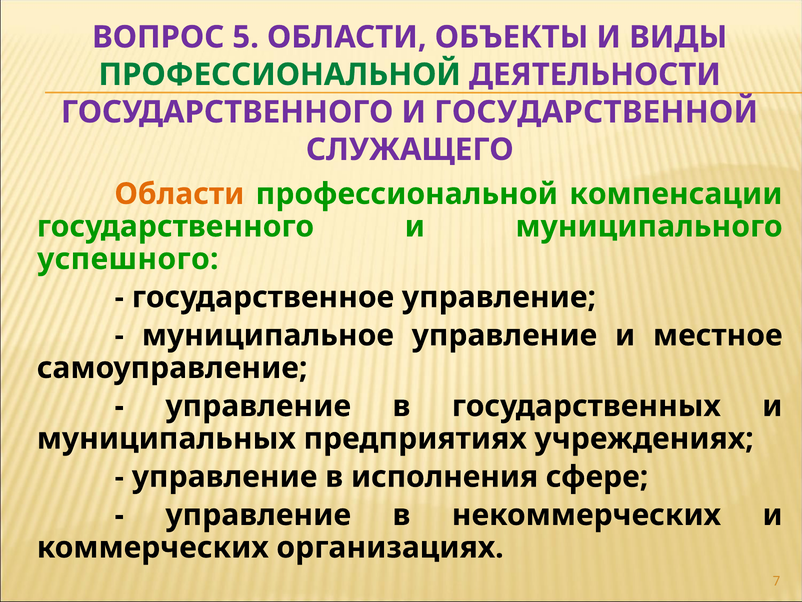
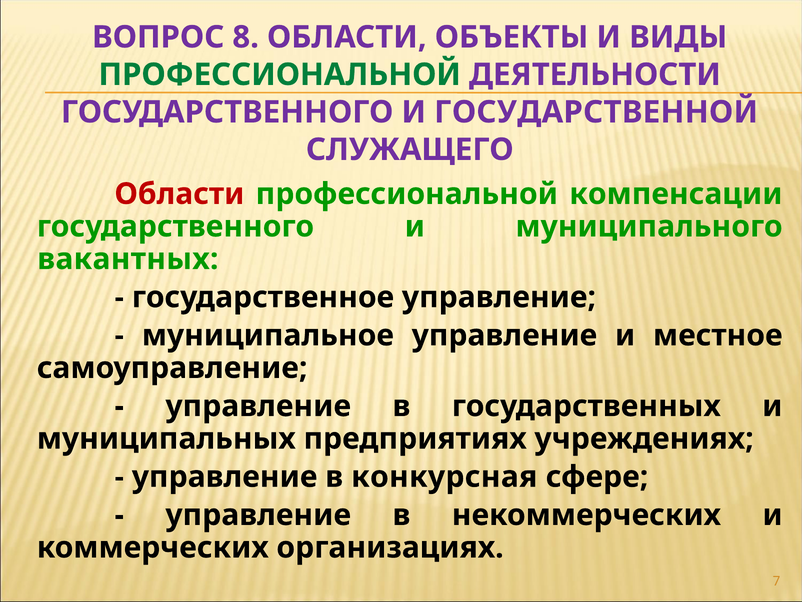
5: 5 -> 8 (246, 37)
Области colour: orange -> red (179, 194)
успешного: успешного -> вакантных (128, 259)
исполнения: исполнения -> конкурсная (444, 476)
